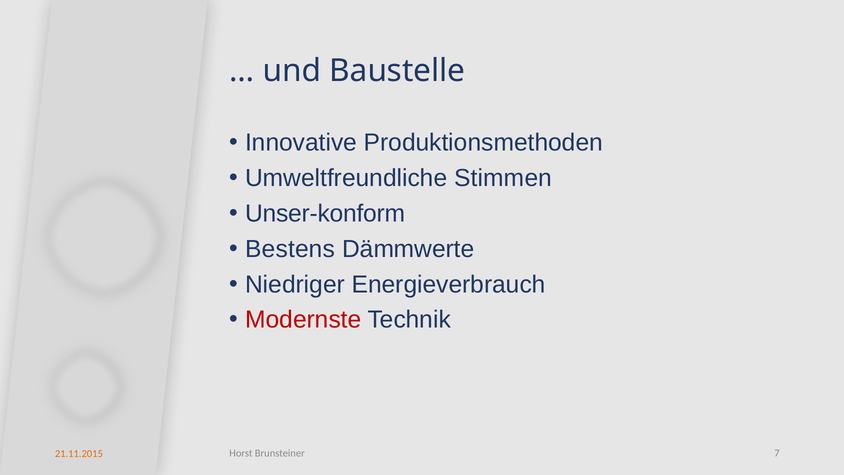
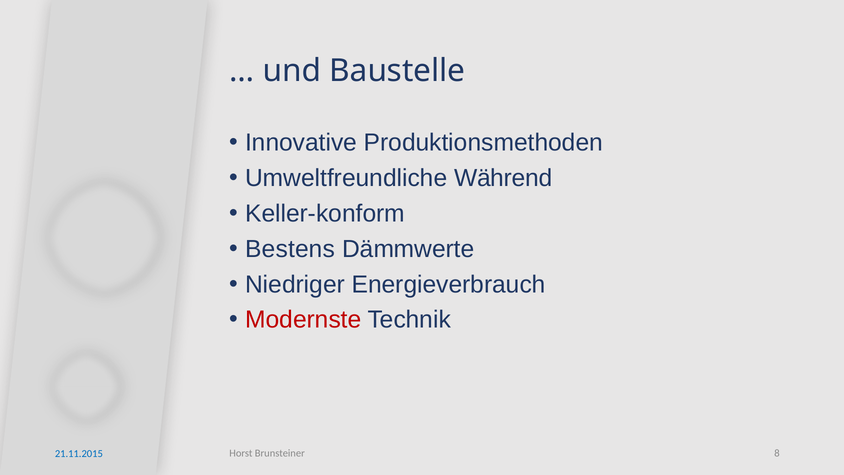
Stimmen: Stimmen -> Während (503, 178)
Unser-konform: Unser-konform -> Keller-konform (325, 213)
7: 7 -> 8 (777, 453)
21.11.2015 colour: orange -> blue (79, 453)
